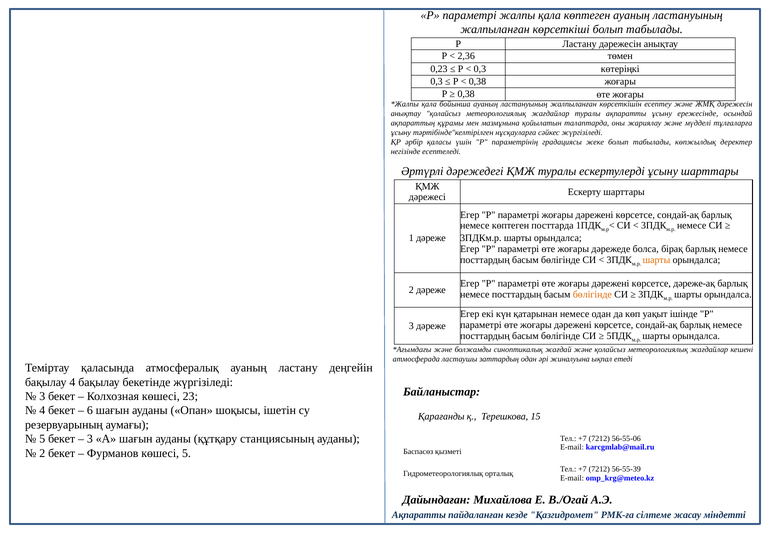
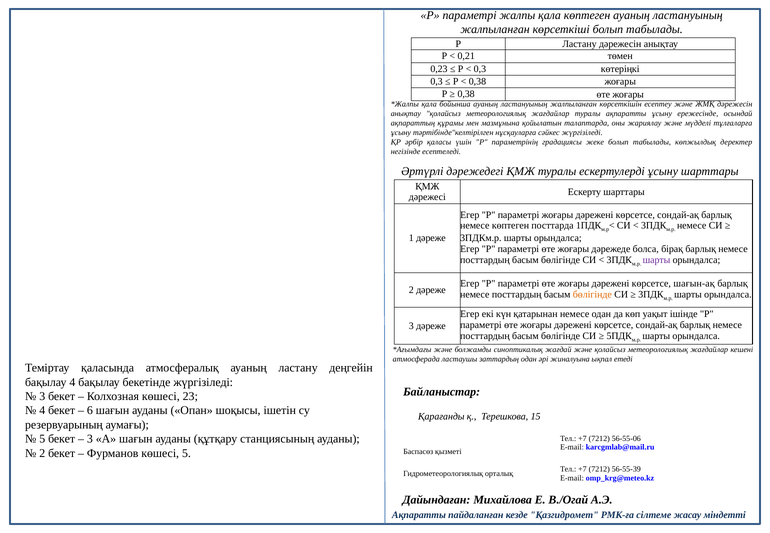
2,36: 2,36 -> 0,21 (466, 56)
шарты colour: orange -> purple (656, 260)
дәреже-ақ: дәреже-ақ -> шағын-ақ (694, 284)
